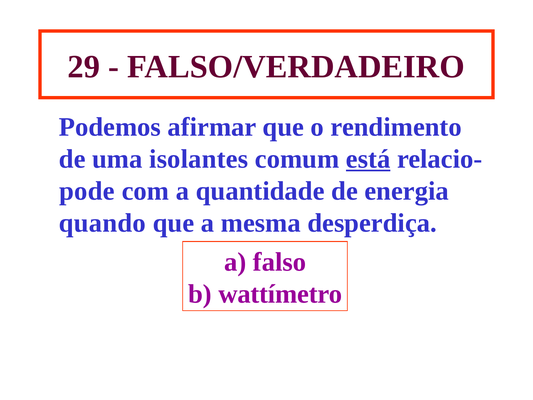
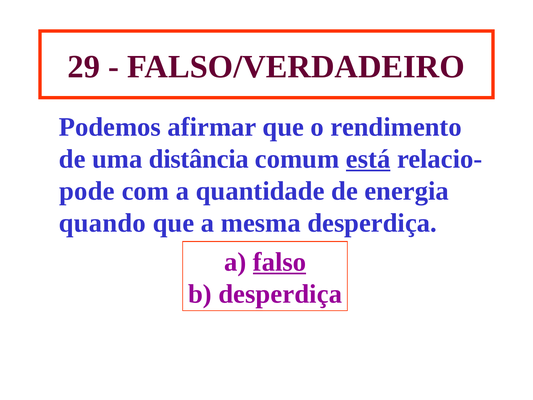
isolantes: isolantes -> distância (199, 159)
falso underline: none -> present (279, 262)
b wattímetro: wattímetro -> desperdiça (280, 294)
